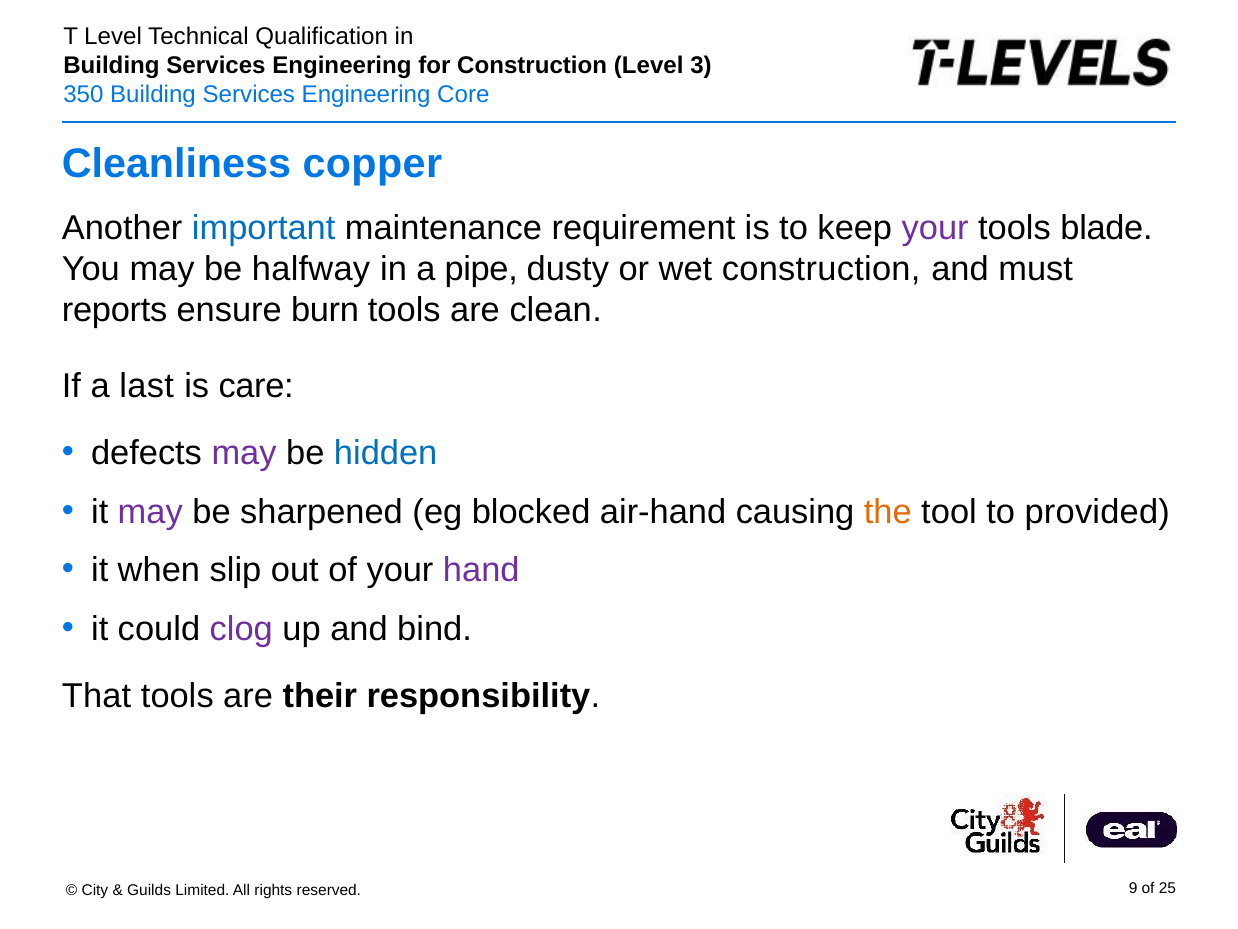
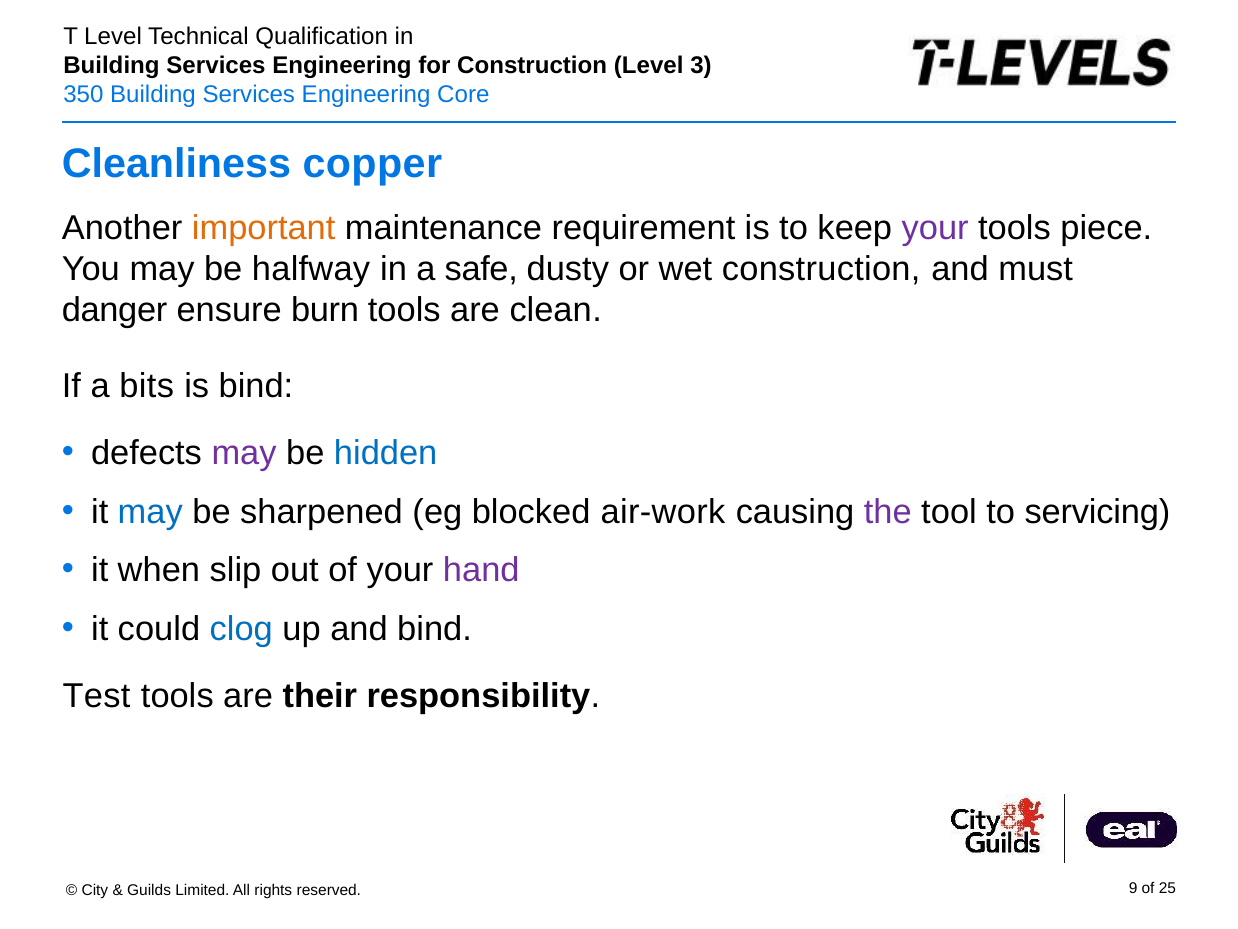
important colour: blue -> orange (264, 228)
blade: blade -> piece (1106, 228)
pipe: pipe -> safe (481, 269)
reports: reports -> danger (115, 310)
last: last -> bits (147, 386)
is care: care -> bind (256, 386)
may colour: purple -> blue (150, 512)
air-hand: air-hand -> air-work (663, 512)
the colour: orange -> purple (888, 512)
provided: provided -> servicing (1097, 512)
clog colour: purple -> blue (241, 628)
That: That -> Test (96, 695)
